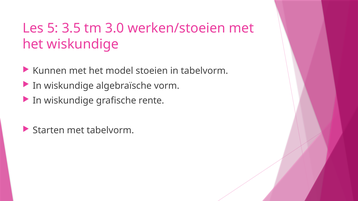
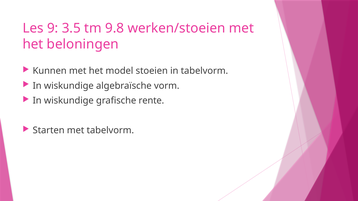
5: 5 -> 9 (53, 28)
3.0: 3.0 -> 9.8 (115, 28)
het wiskundige: wiskundige -> beloningen (83, 44)
